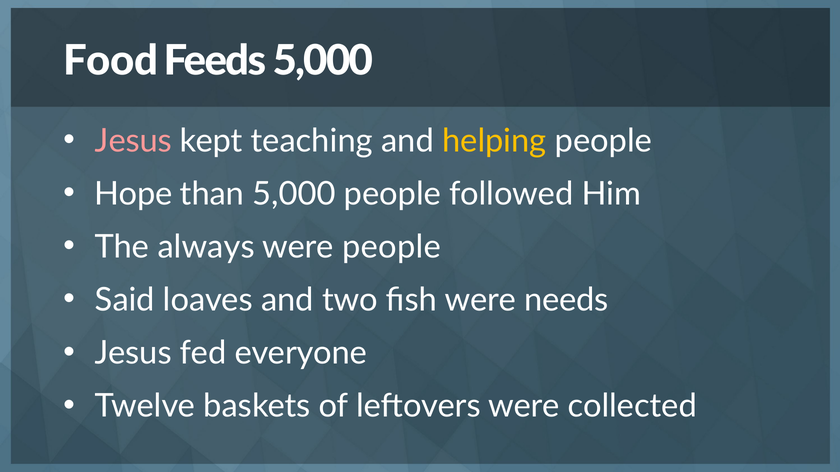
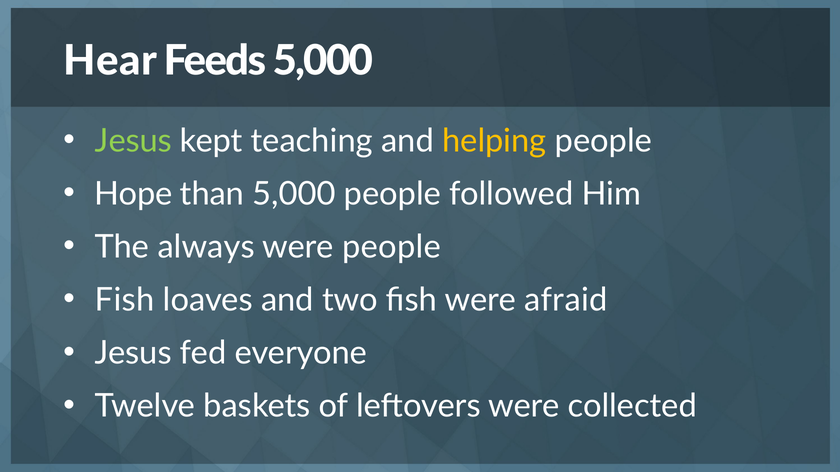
Food: Food -> Hear (110, 61)
Jesus colour: pink -> light green (133, 141)
Said: Said -> Fish (125, 300)
needs: needs -> afraid (566, 300)
